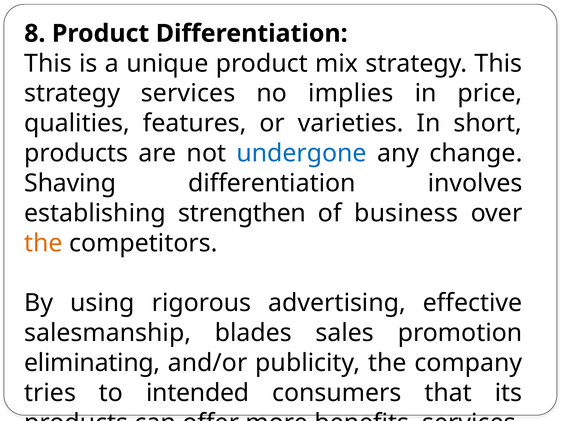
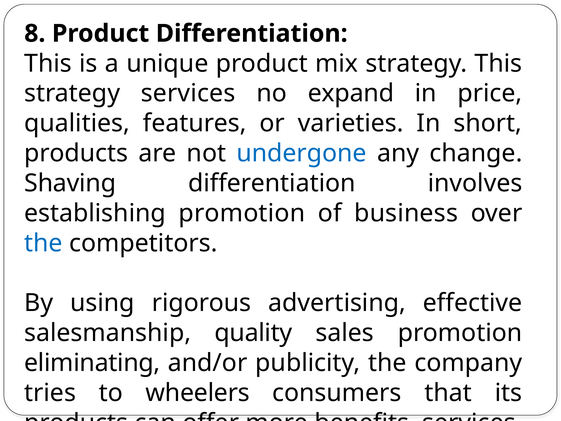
implies: implies -> expand (351, 93)
establishing strengthen: strengthen -> promotion (242, 213)
the colour: orange -> blue (43, 243)
blades: blades -> quality (253, 333)
intended: intended -> wheelers (198, 393)
